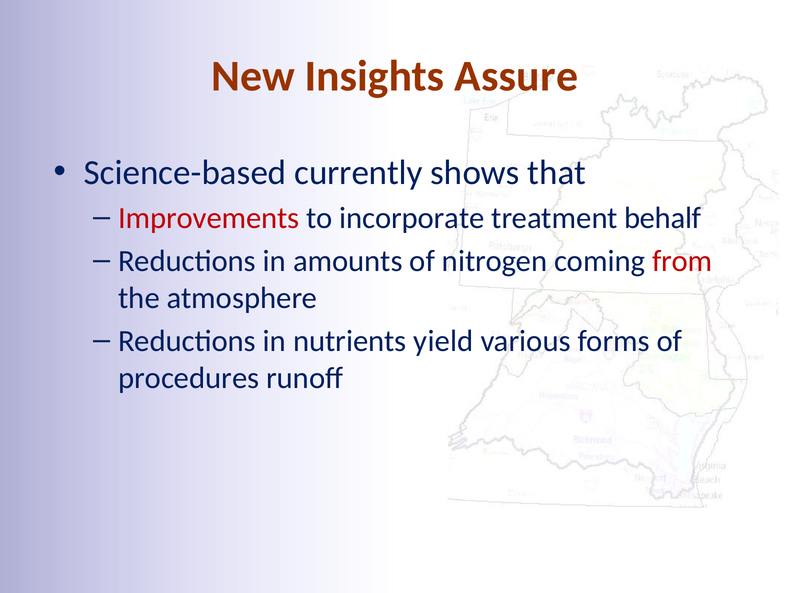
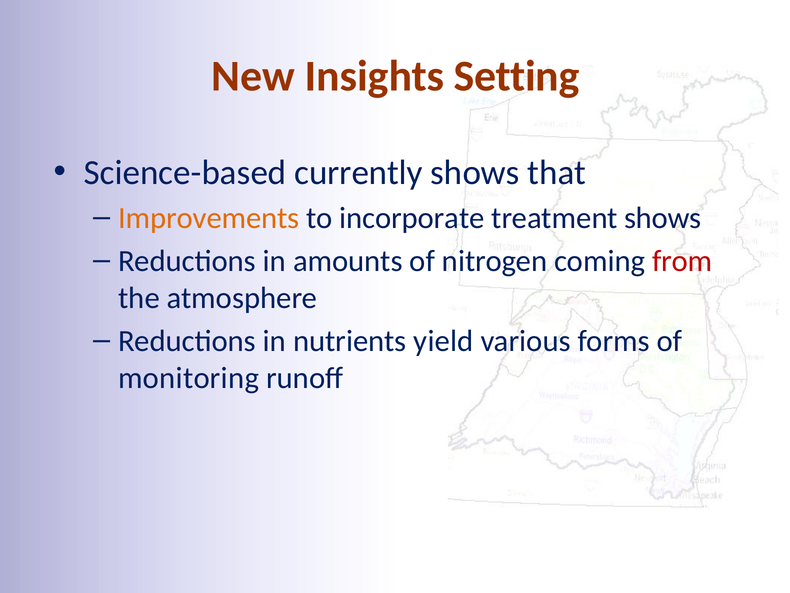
Assure: Assure -> Setting (517, 76)
Improvements colour: red -> orange (209, 218)
treatment behalf: behalf -> shows (663, 218)
procedures: procedures -> monitoring (189, 378)
